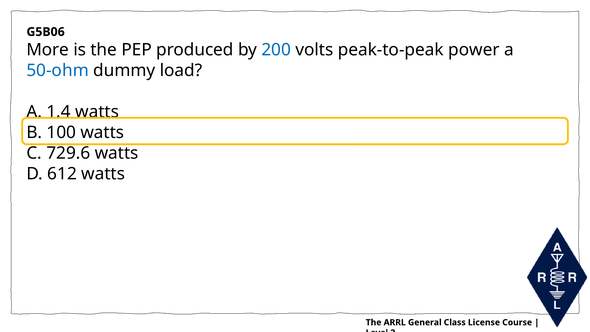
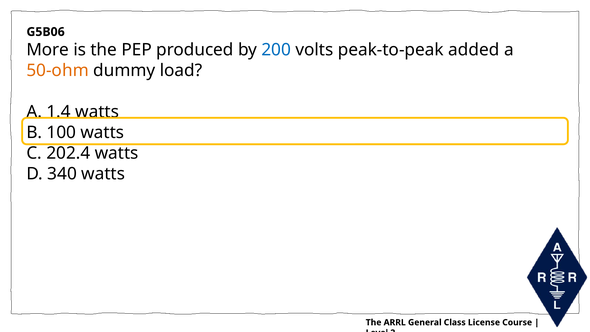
power: power -> added (474, 50)
50-ohm colour: blue -> orange (58, 71)
729.6: 729.6 -> 202.4 (68, 153)
612: 612 -> 340 (62, 174)
